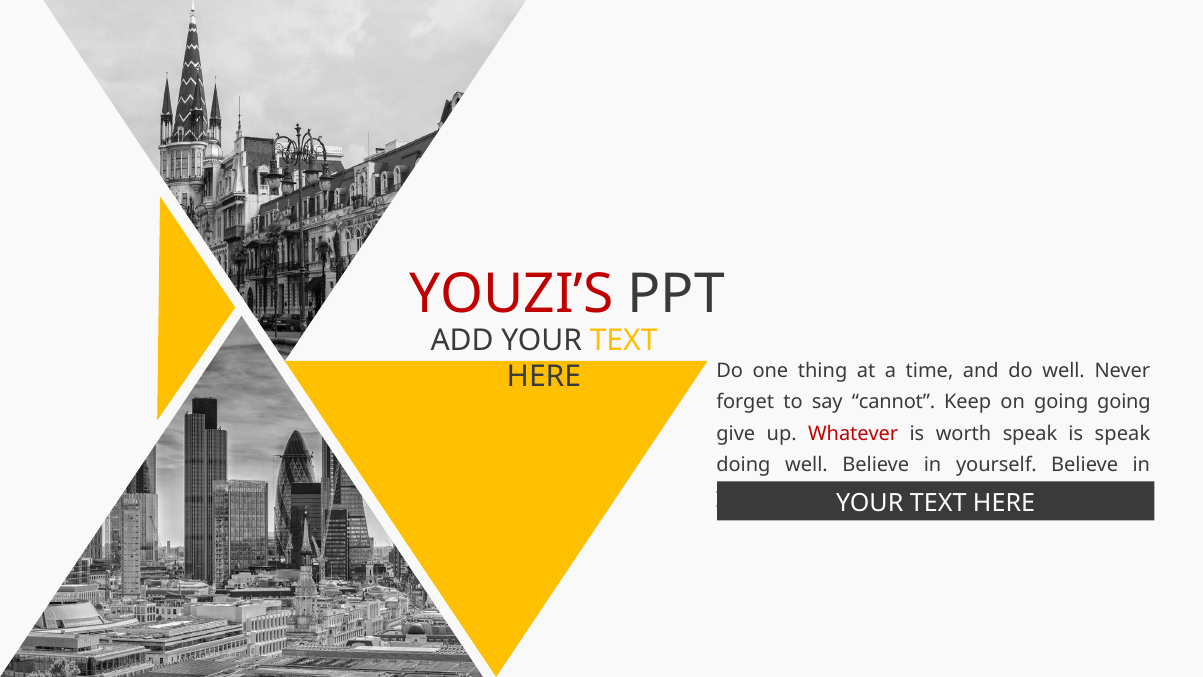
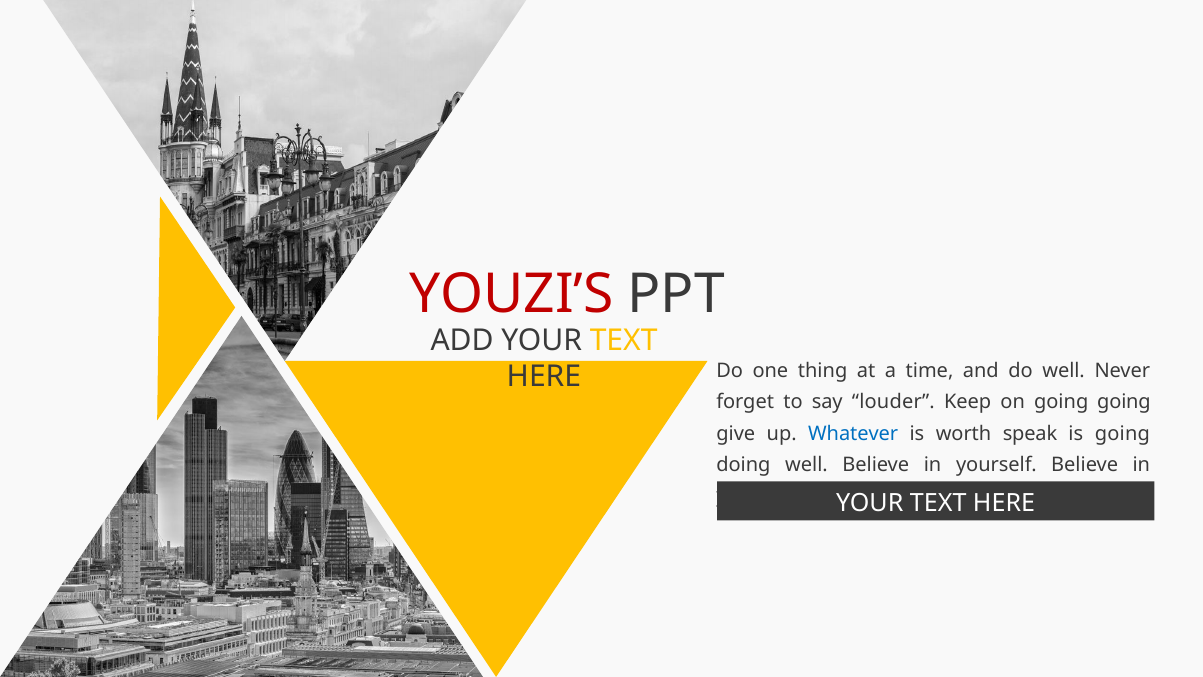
cannot: cannot -> louder (893, 402)
Whatever colour: red -> blue (853, 433)
is speak: speak -> going (1122, 433)
